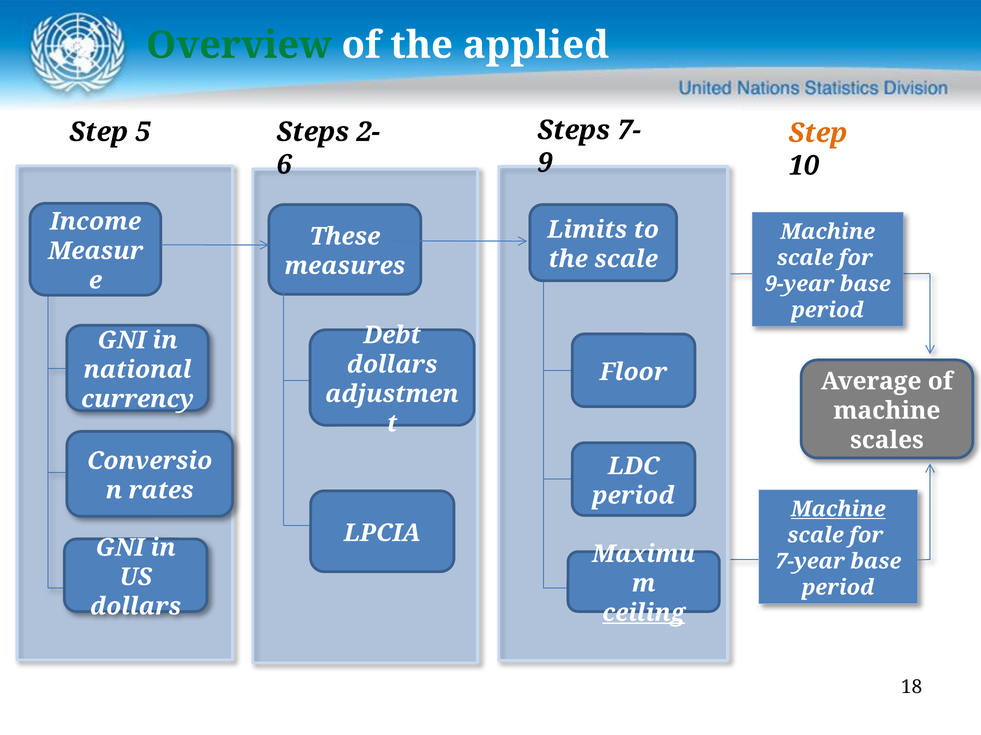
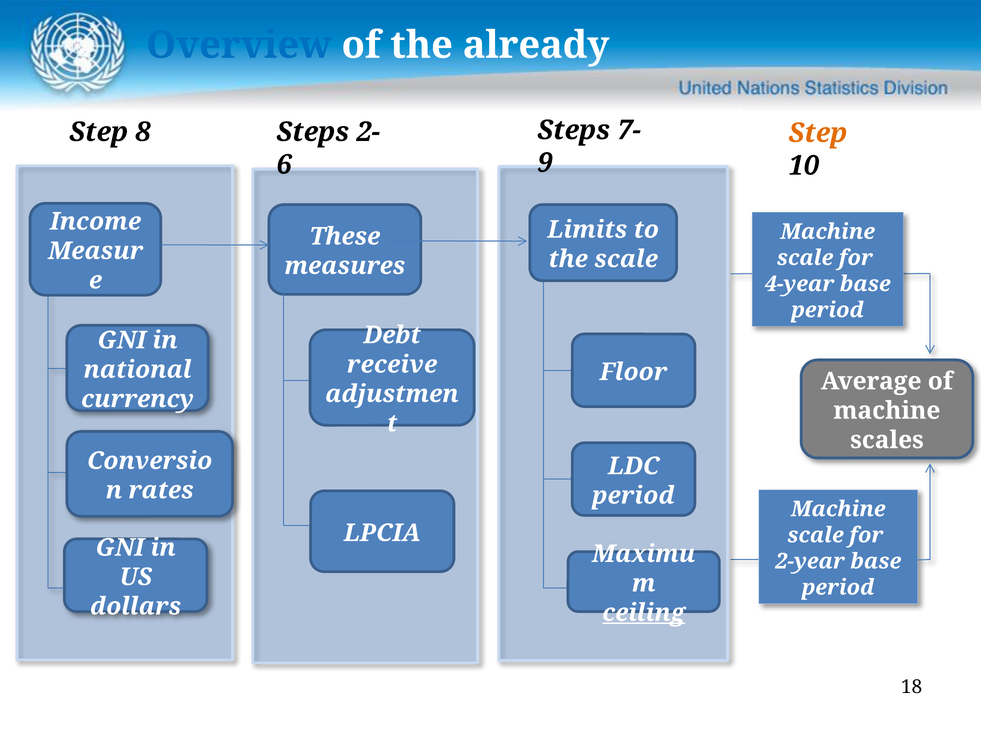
Overview colour: green -> blue (239, 45)
applied: applied -> already (536, 45)
5: 5 -> 8 (143, 132)
9-year: 9-year -> 4-year (800, 284)
dollars: dollars -> receive (392, 365)
Machine underline: present -> none (838, 510)
7-year: 7-year -> 2-year (810, 562)
